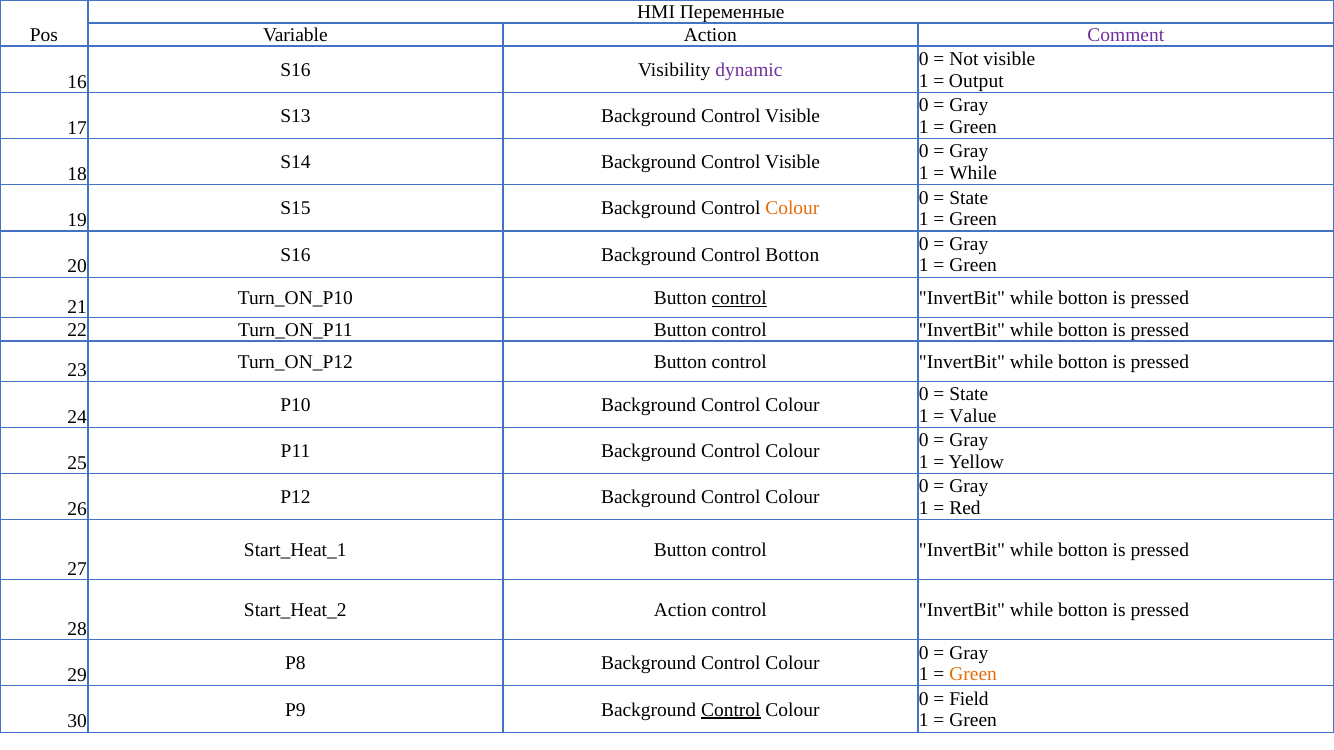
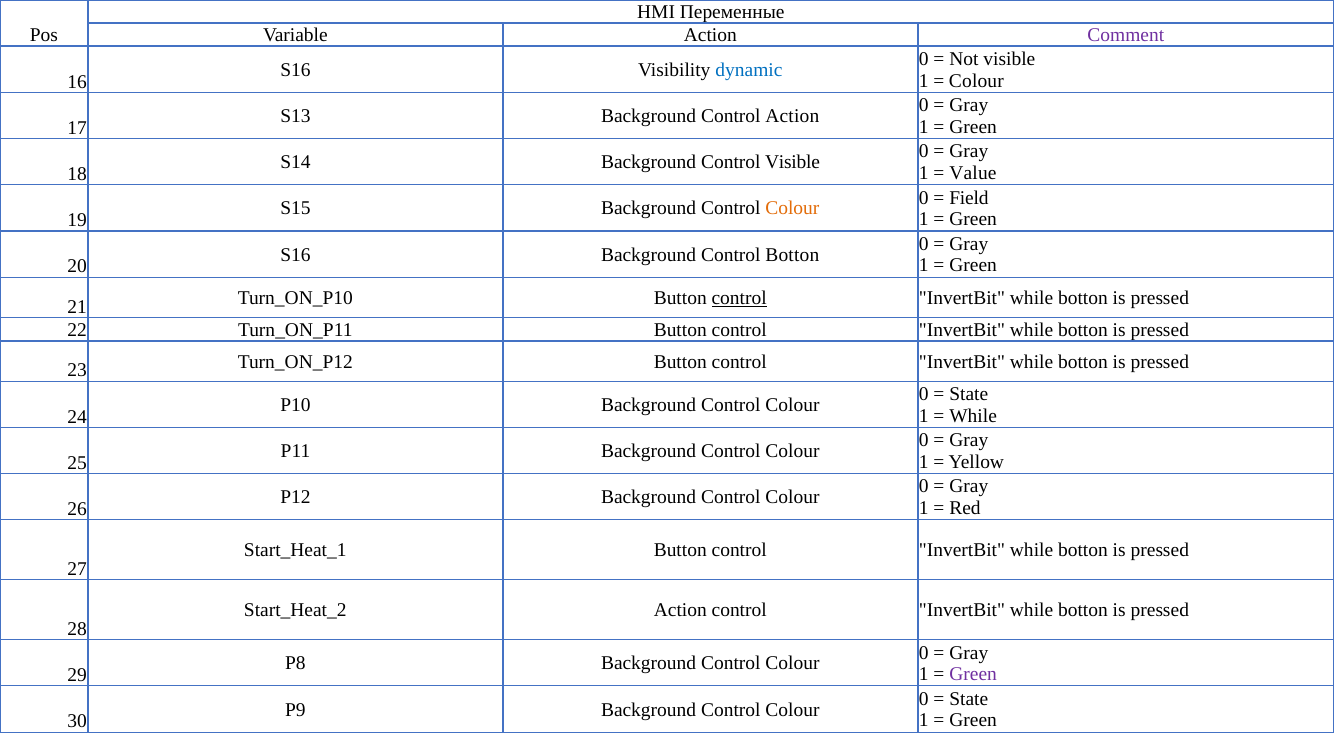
dynamic colour: purple -> blue (749, 70)
Output: Output -> Colour (976, 81)
S13 Background Control Visible: Visible -> Action (792, 116)
While: While -> Value (973, 173)
State: State -> Field (969, 198)
Value: Value -> While (973, 416)
Green colour: orange -> purple (973, 675)
Field: Field -> State (969, 699)
Control underline: present -> none (731, 710)
